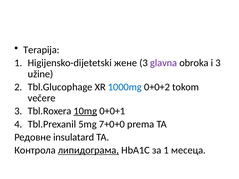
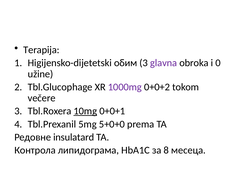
жене: жене -> обим (126, 63)
i 3: 3 -> 0 (218, 63)
1000mg colour: blue -> purple (125, 87)
7+0+0: 7+0+0 -> 5+0+0 (112, 124)
липидограма underline: present -> none (88, 150)
за 1: 1 -> 8 (166, 150)
